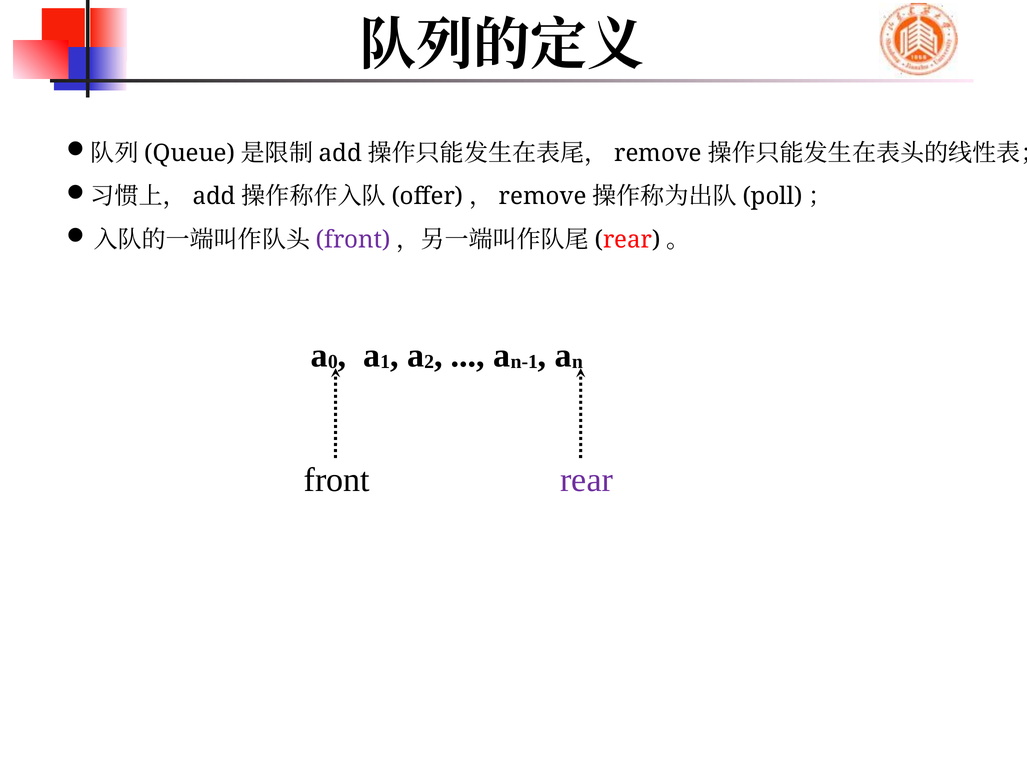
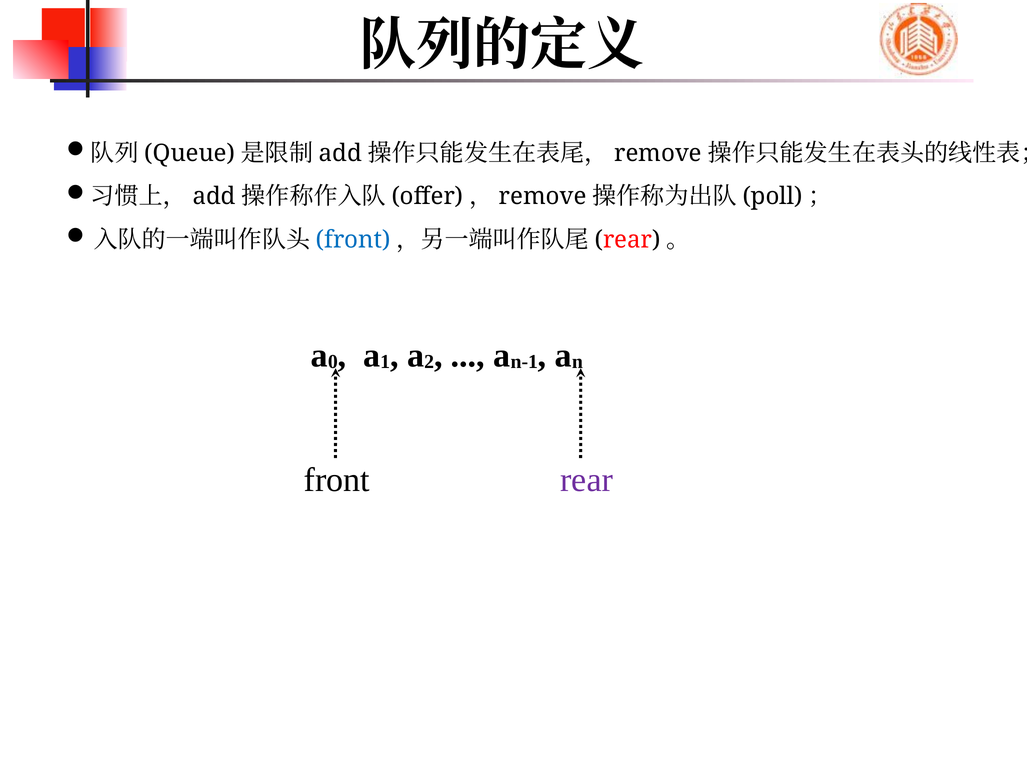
front colour: purple -> blue (353, 240)
